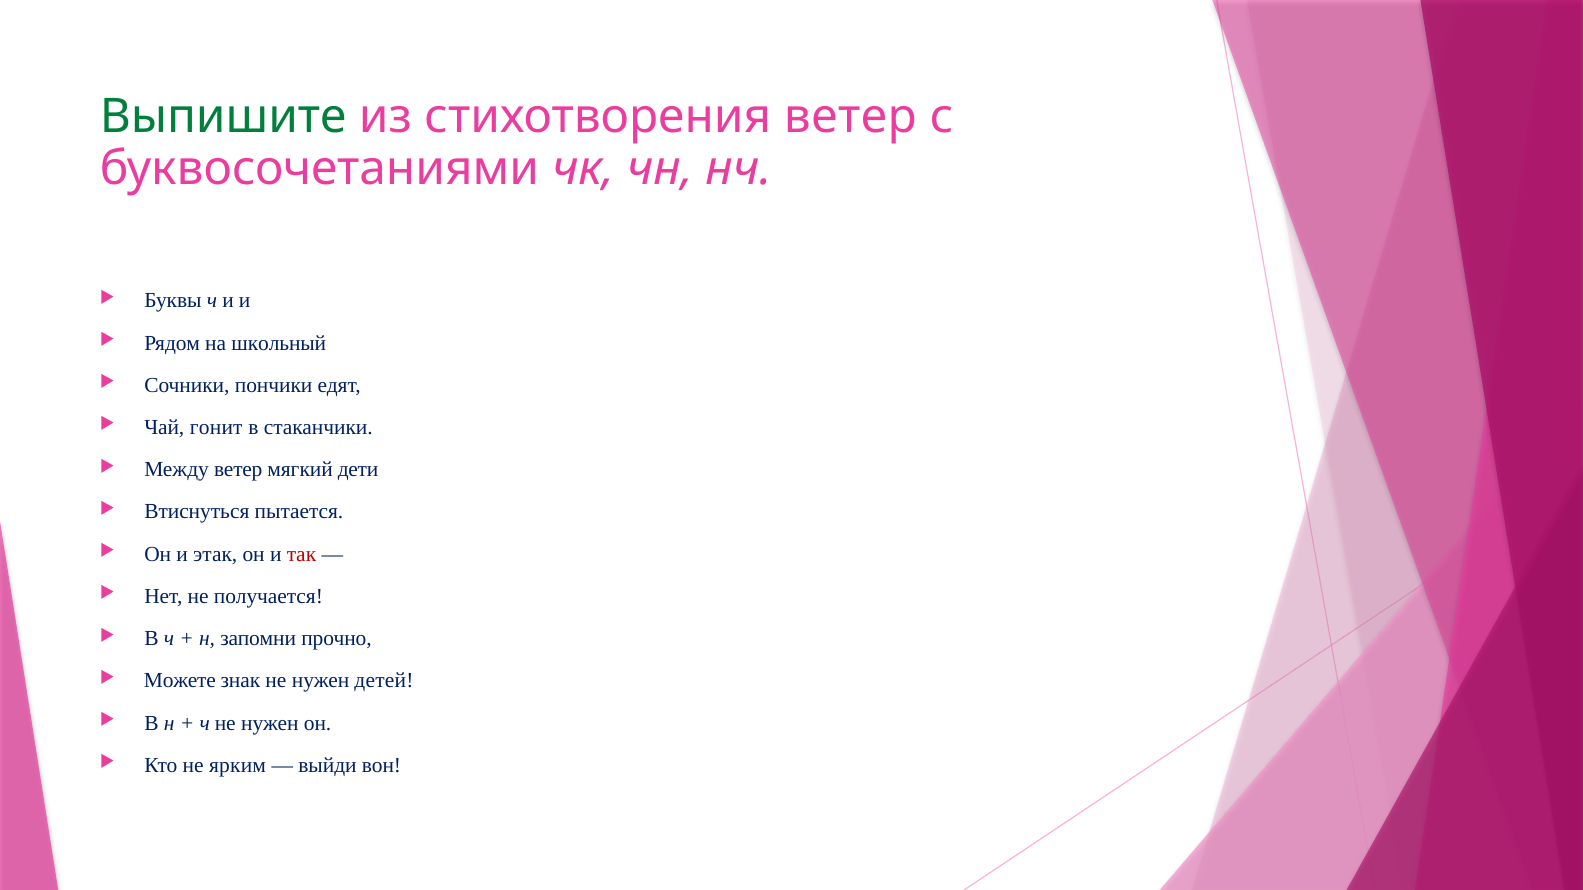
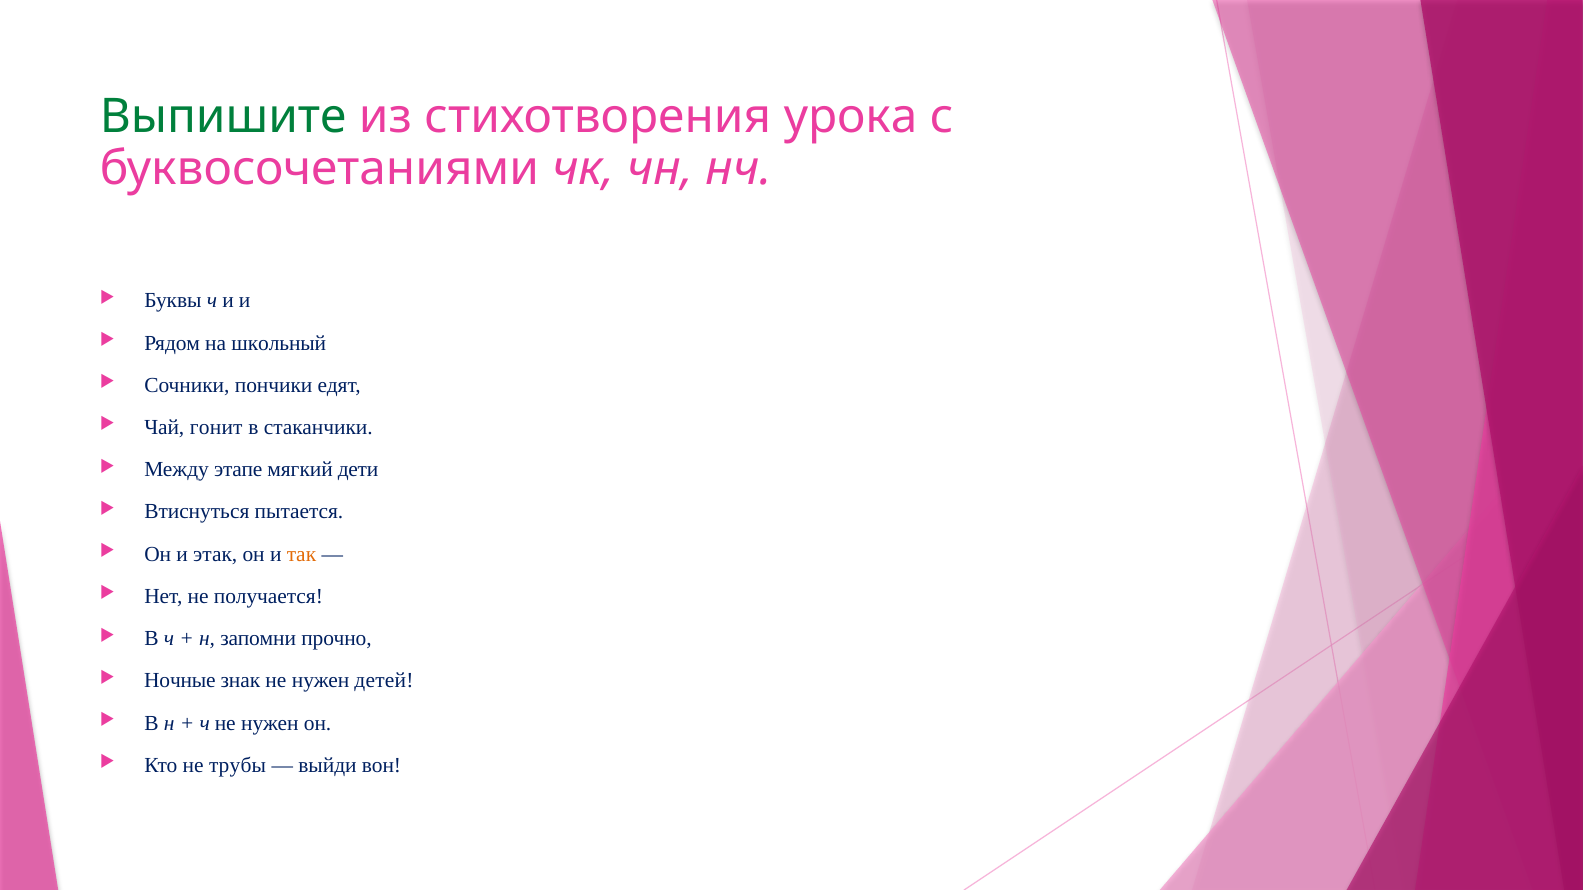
стихотворения ветер: ветер -> урока (851, 117)
Между ветер: ветер -> этапе (238, 470)
так colour: red -> orange (302, 554)
Можете: Можете -> Ночные (180, 681)
ярким: ярким -> трубы (238, 766)
